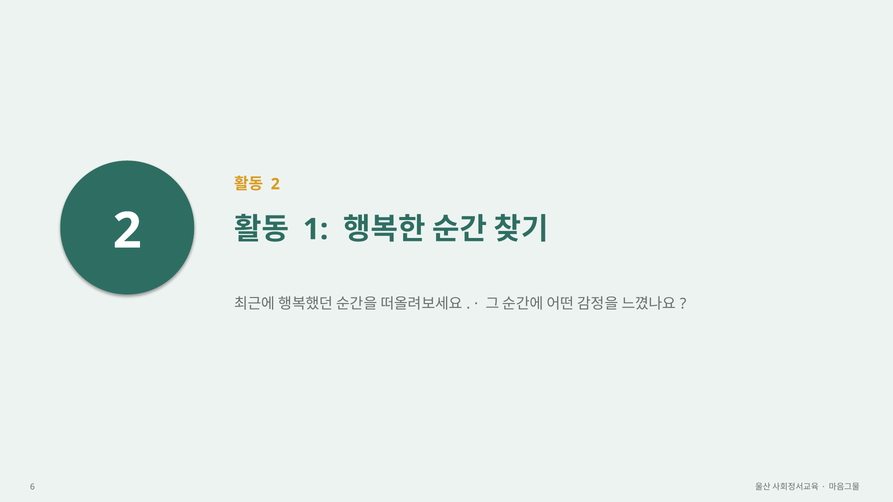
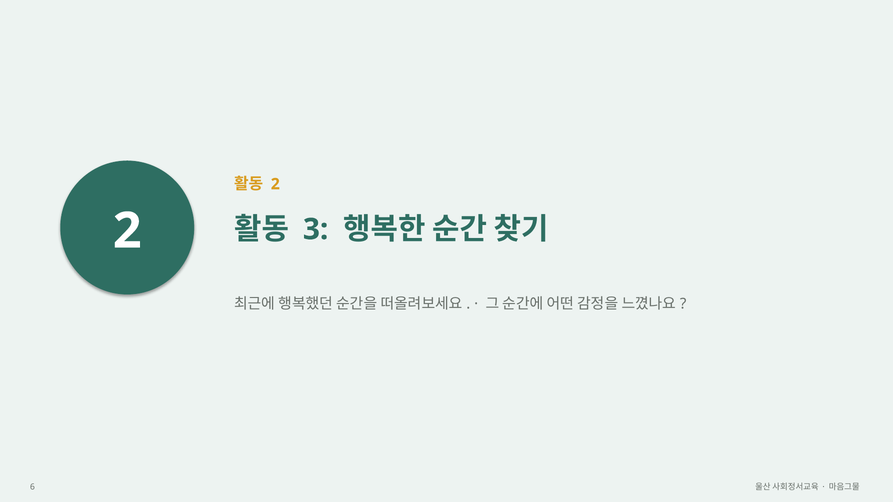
1: 1 -> 3 (316, 229)
